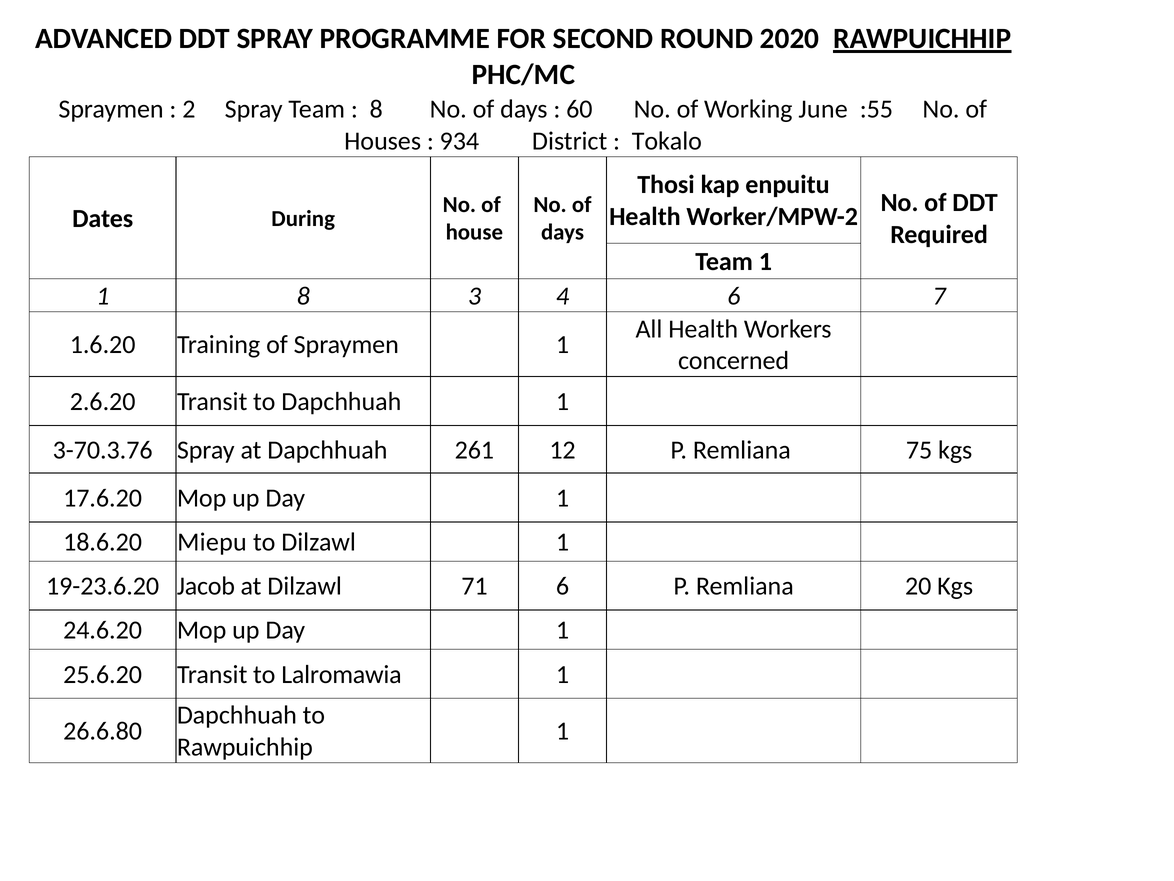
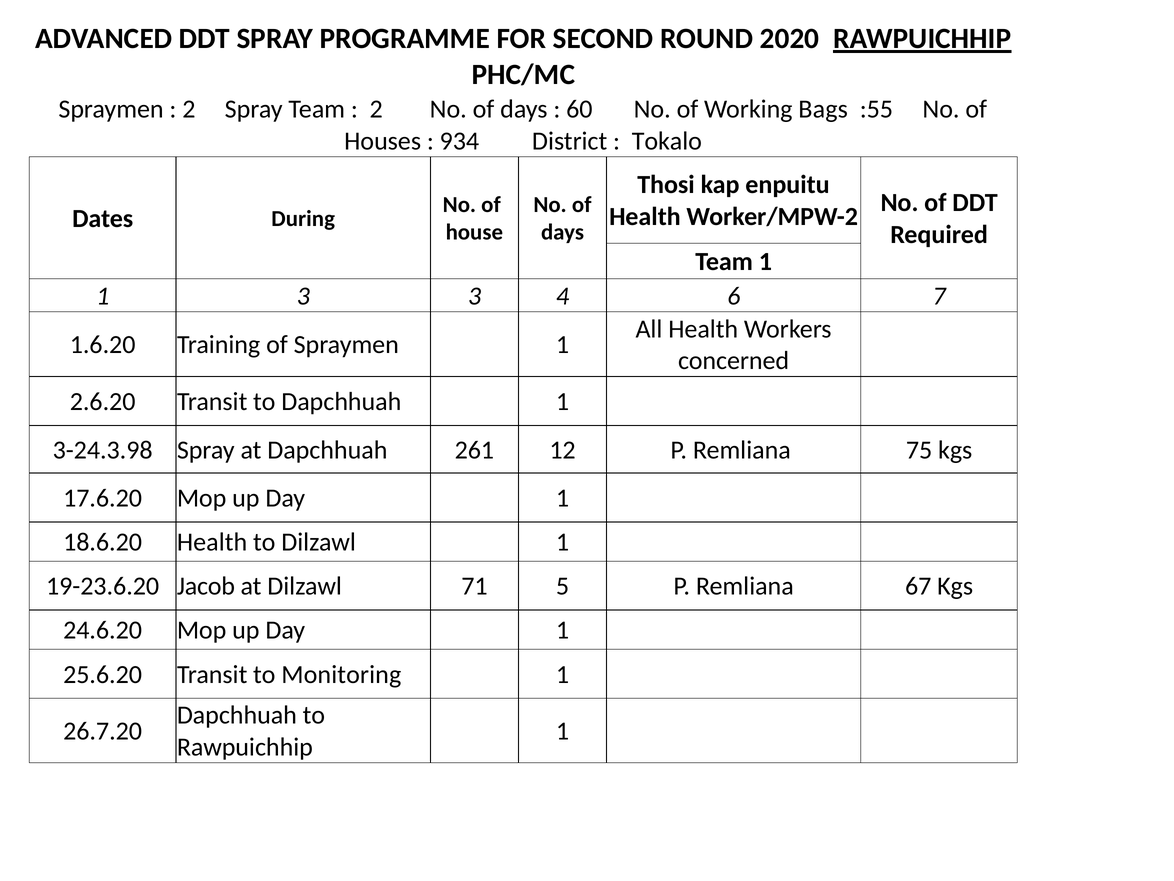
8: 8 -> 2 (376, 109)
June: June -> Bags (823, 109)
1 8: 8 -> 3 (303, 296)
3-70.3.76: 3-70.3.76 -> 3-24.3.98 (103, 450)
18.6.20 Miepu: Miepu -> Health (212, 542)
71 6: 6 -> 5 (563, 586)
20: 20 -> 67 (918, 586)
Lalromawia: Lalromawia -> Monitoring (341, 674)
26.6.80: 26.6.80 -> 26.7.20 (103, 731)
